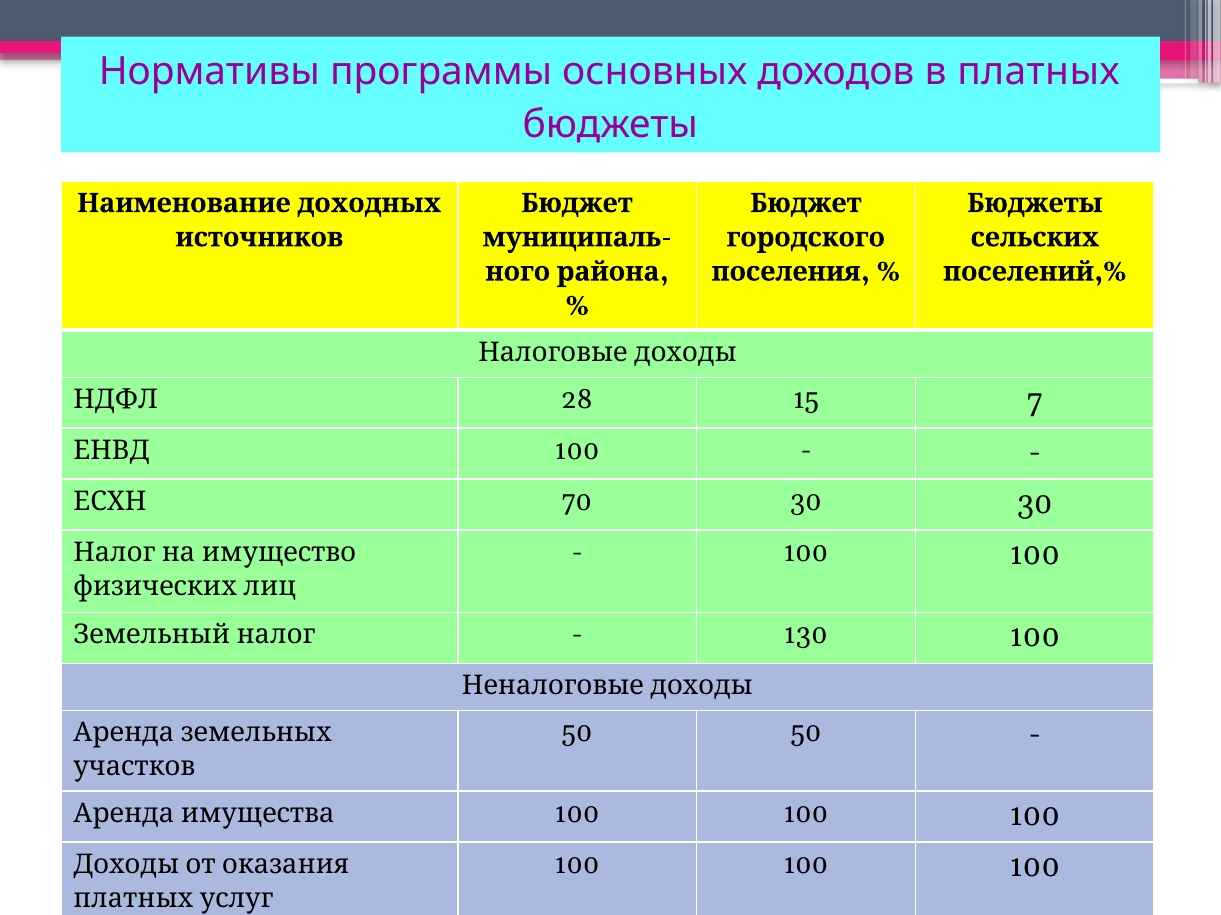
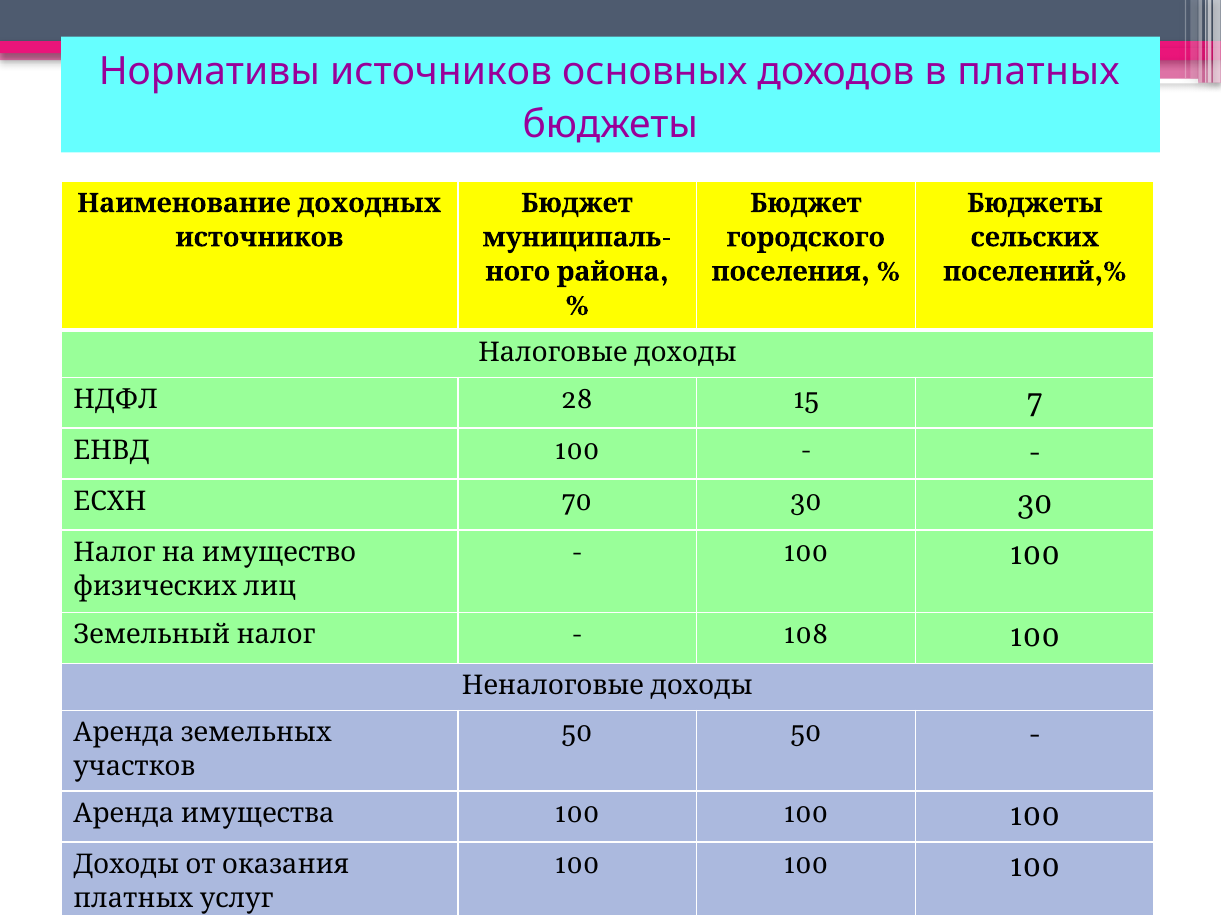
Нормативы программы: программы -> источников (441, 71)
130: 130 -> 108 (806, 635)
